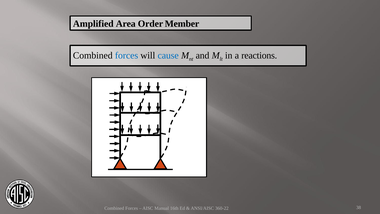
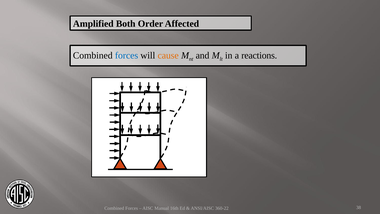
Area: Area -> Both (126, 24)
Member: Member -> Affected (182, 24)
cause colour: blue -> orange (168, 55)
